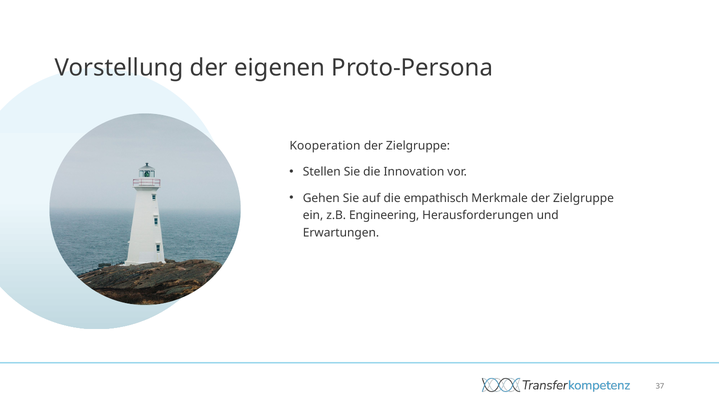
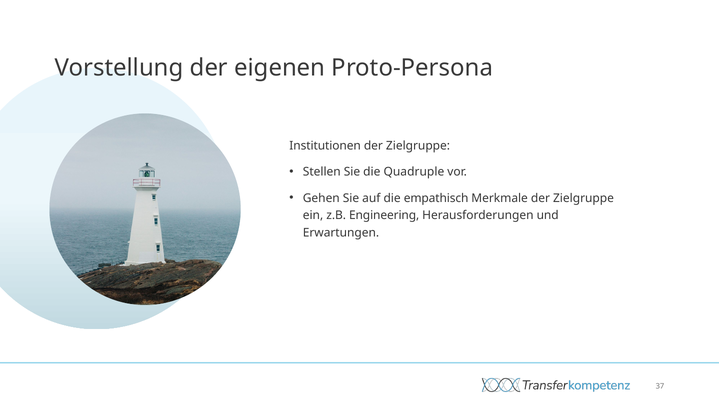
Kooperation: Kooperation -> Institutionen (325, 146)
Innovation: Innovation -> Quadruple (414, 172)
